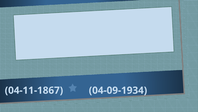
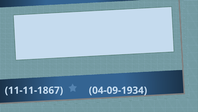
04-11-1867: 04-11-1867 -> 11-11-1867 (34, 90)
